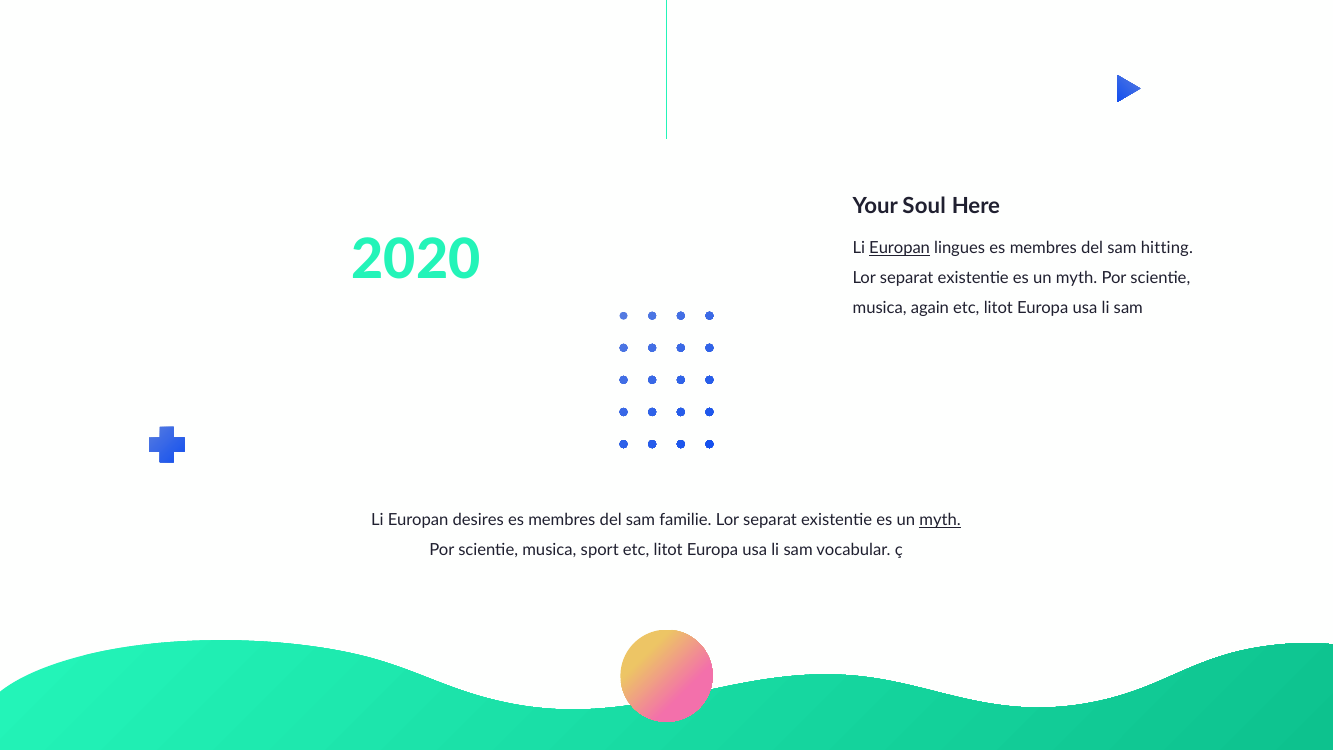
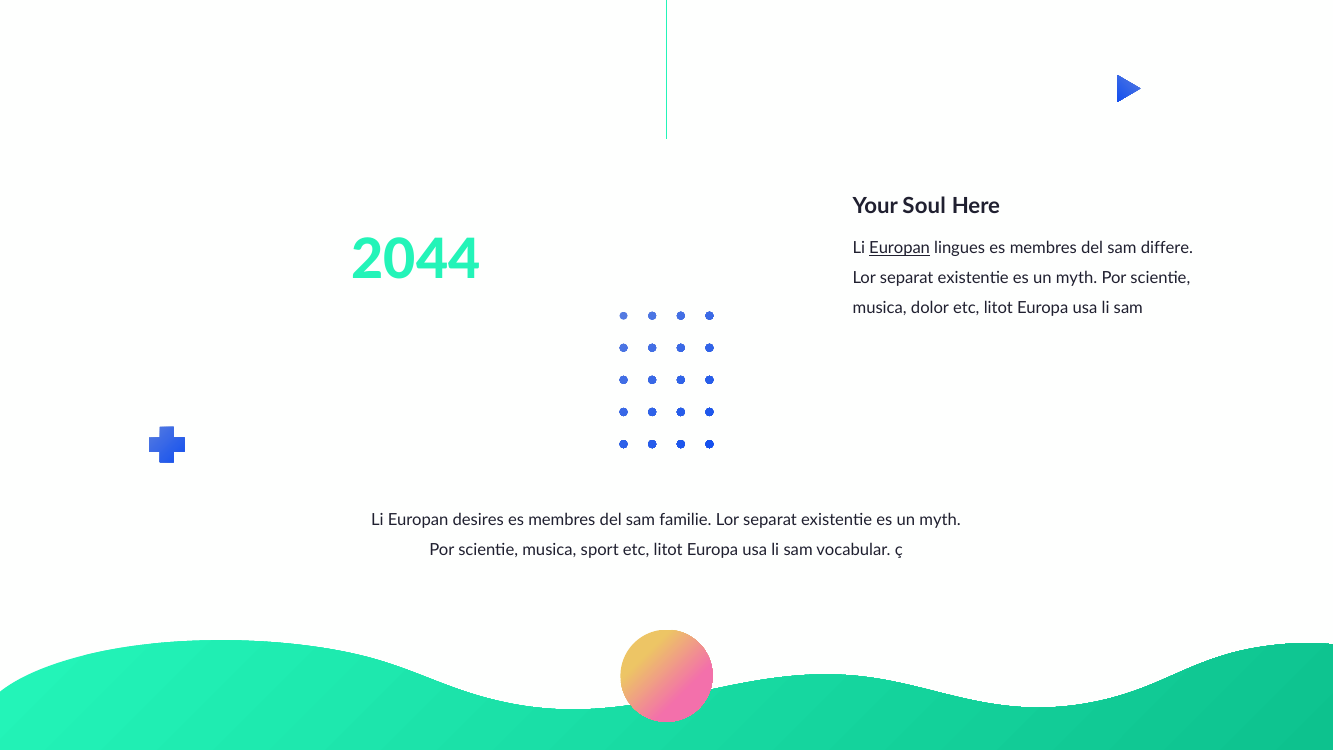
2020: 2020 -> 2044 (416, 260)
hitting: hitting -> differe (1167, 248)
again: again -> dolor (930, 308)
myth underline: present -> none (940, 520)
